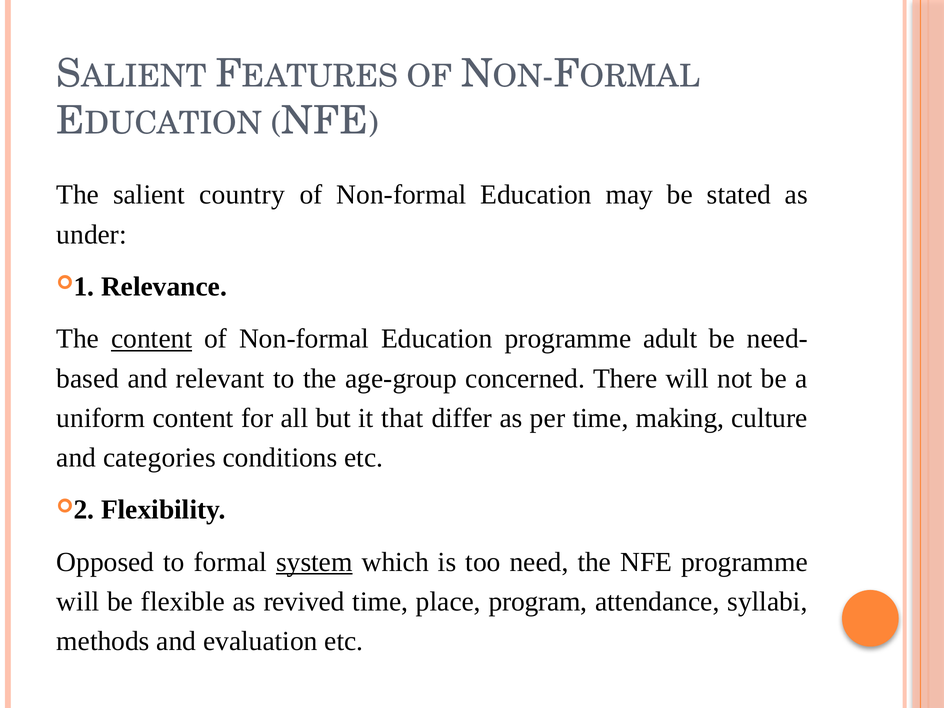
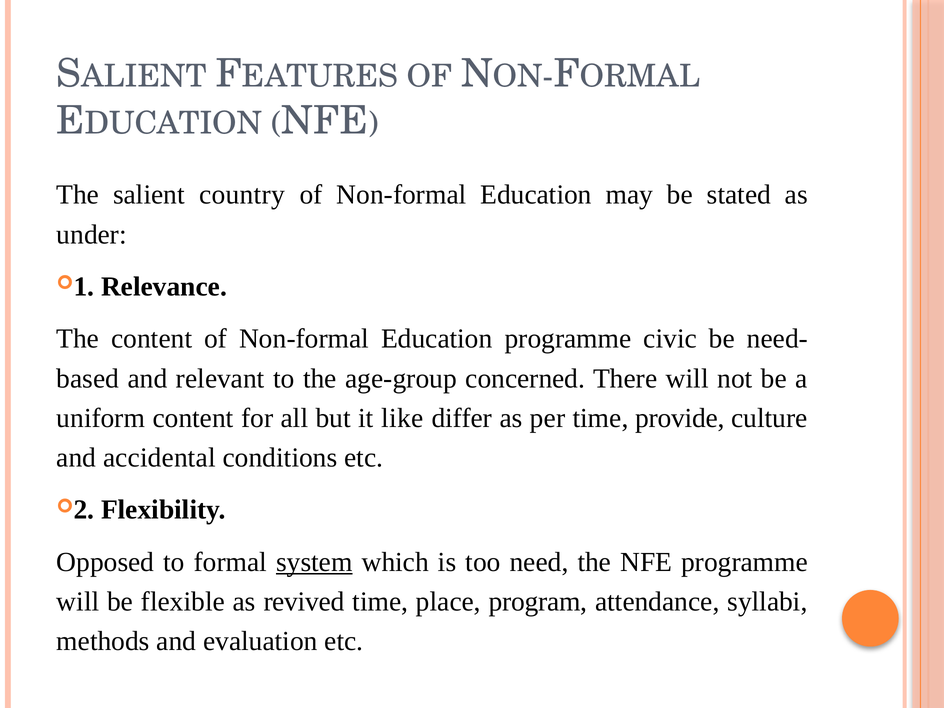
content underline: present -> none (152, 339)
adult: adult -> civic (670, 339)
that: that -> like (402, 418)
making: making -> provide (680, 418)
categories: categories -> accidental (159, 458)
